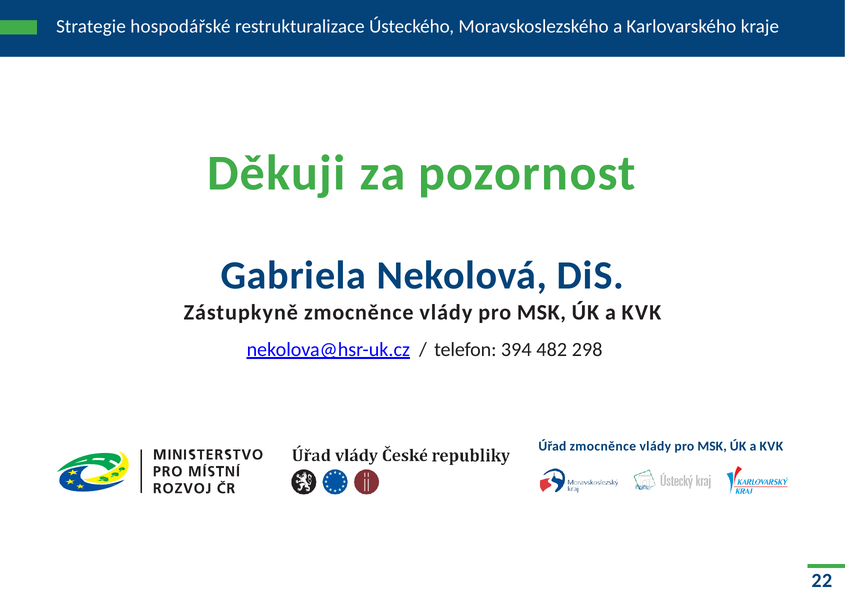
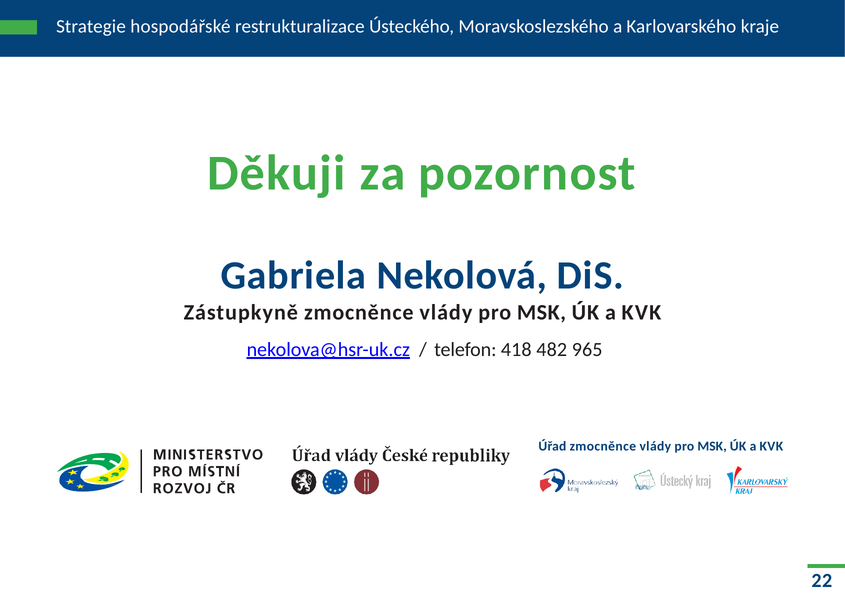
394: 394 -> 418 (516, 350)
298: 298 -> 965 (587, 350)
